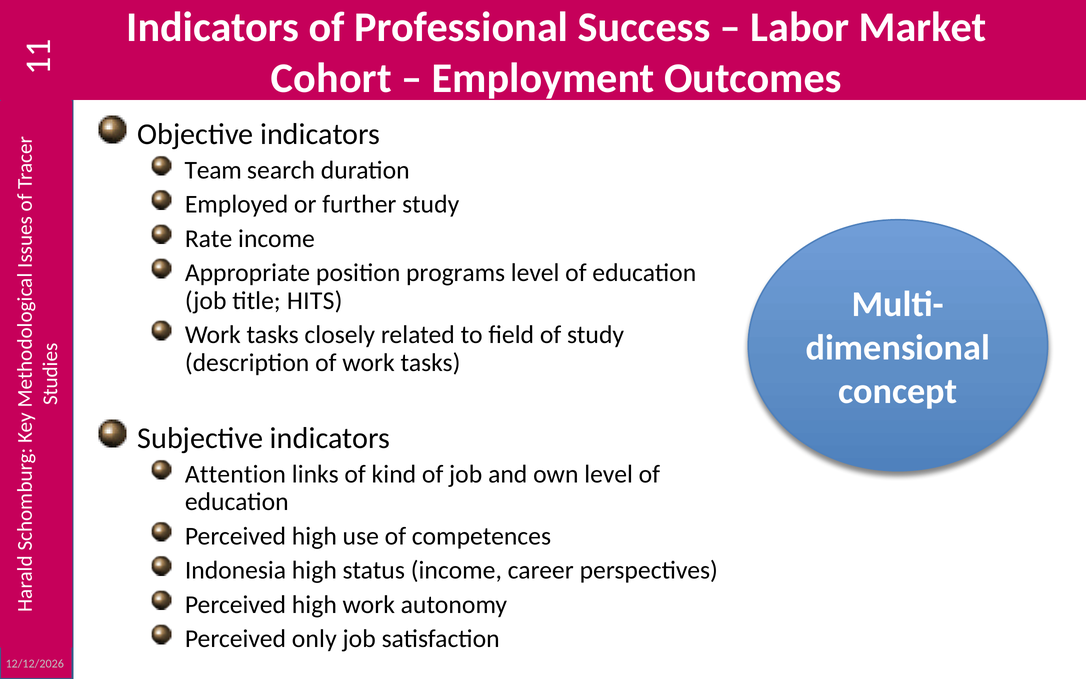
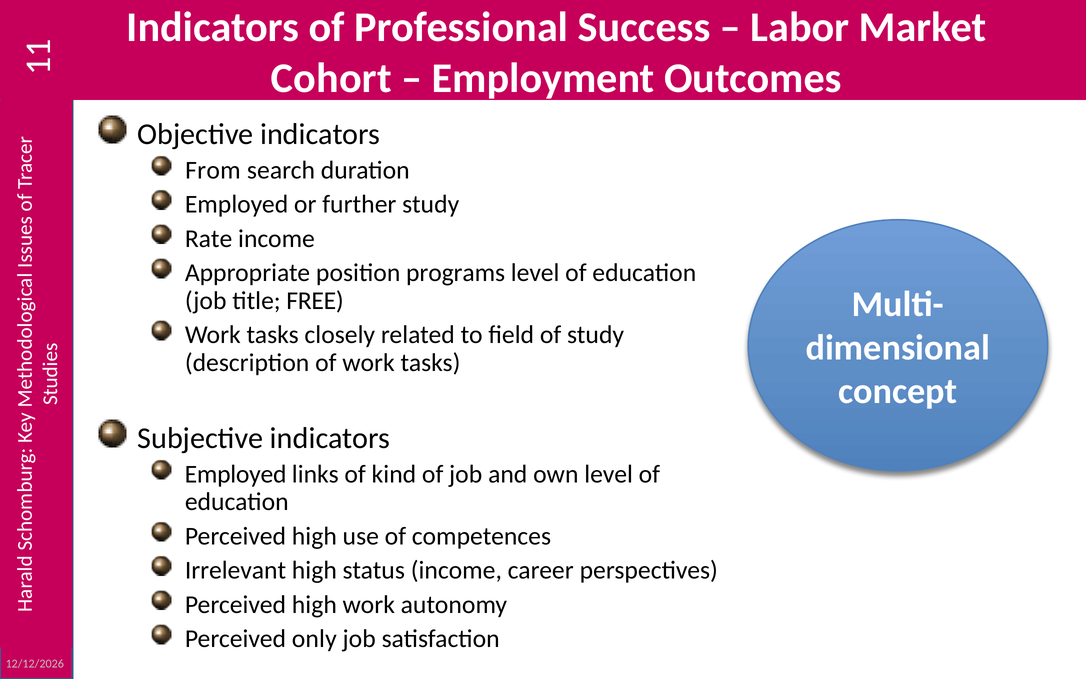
Team: Team -> From (213, 170)
HITS: HITS -> FREE (315, 300)
Attention: Attention -> Employed (236, 474)
Indonesia: Indonesia -> Irrelevant (235, 570)
